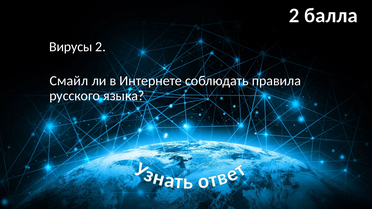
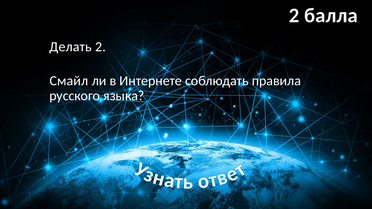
Вирусы: Вирусы -> Делать (71, 47)
